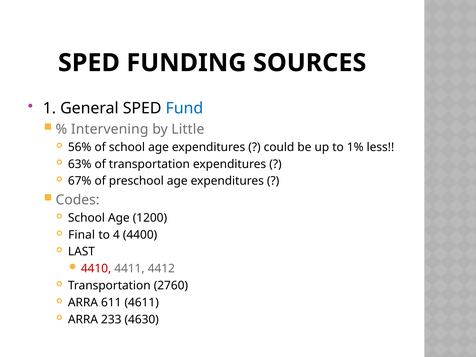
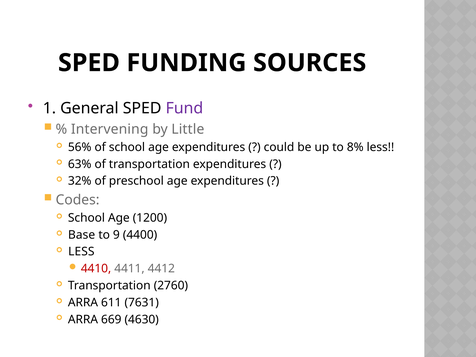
Fund colour: blue -> purple (184, 108)
1%: 1% -> 8% (355, 147)
67%: 67% -> 32% (80, 181)
Final: Final -> Base (82, 235)
4: 4 -> 9 (116, 235)
LAST: LAST -> LESS (81, 252)
4611: 4611 -> 7631 (142, 302)
233: 233 -> 669 (111, 319)
